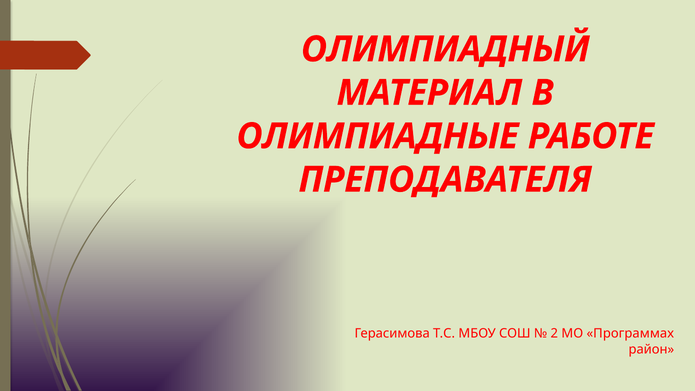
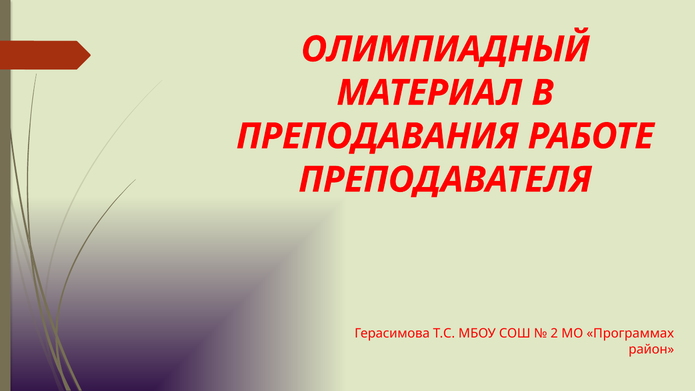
ОЛИМПИАДНЫЕ: ОЛИМПИАДНЫЕ -> ПРЕПОДАВАНИЯ (377, 136)
